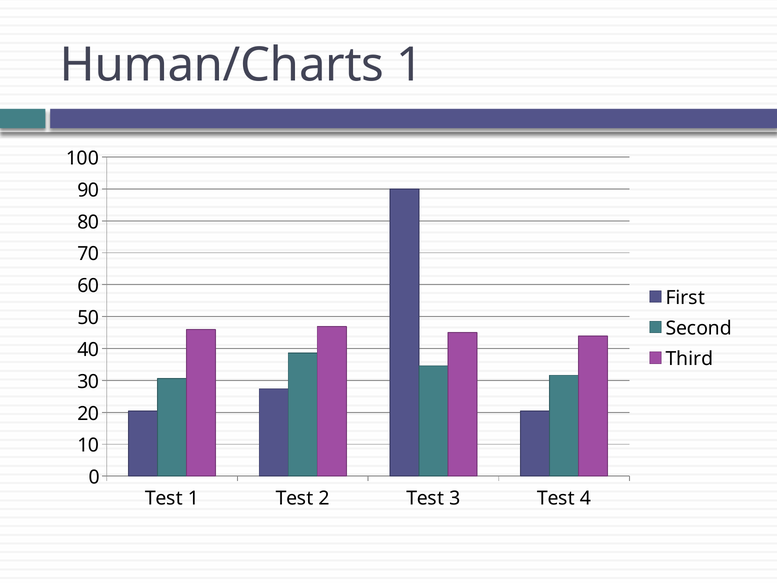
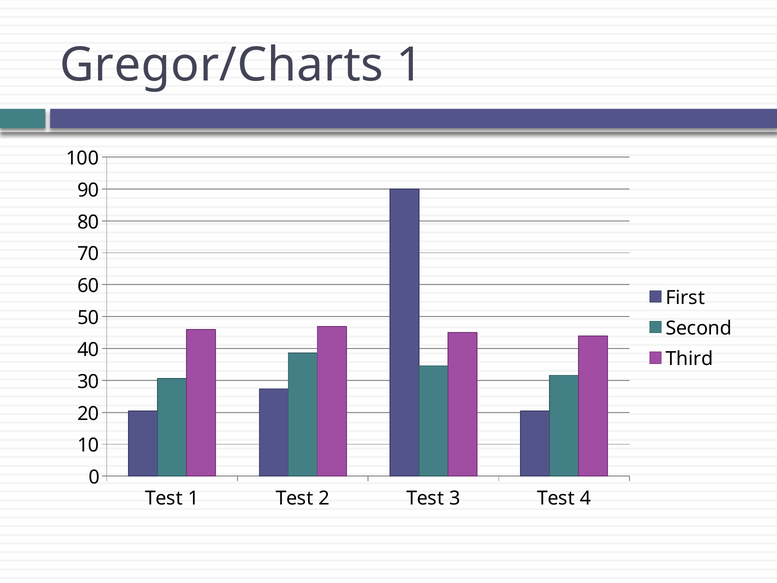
Human/Charts: Human/Charts -> Gregor/Charts (222, 65)
